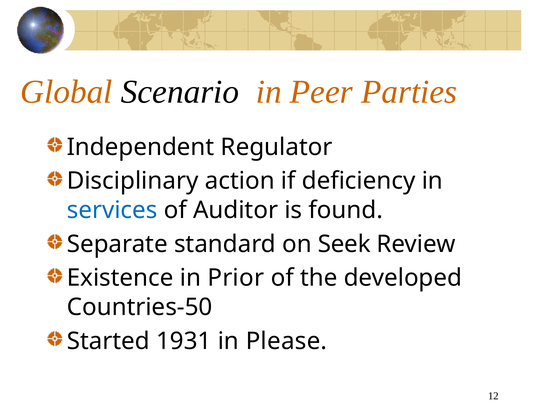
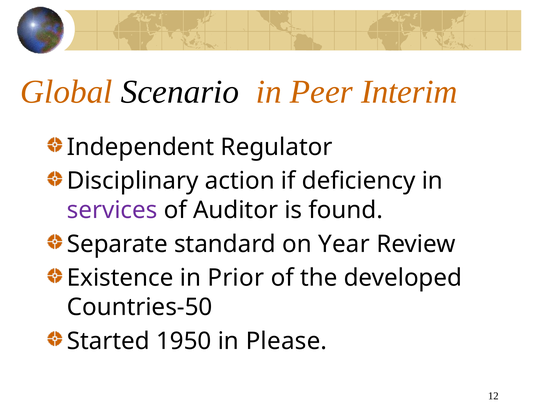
Parties: Parties -> Interim (409, 92)
services colour: blue -> purple (112, 210)
Seek: Seek -> Year (344, 244)
1931: 1931 -> 1950 (184, 341)
